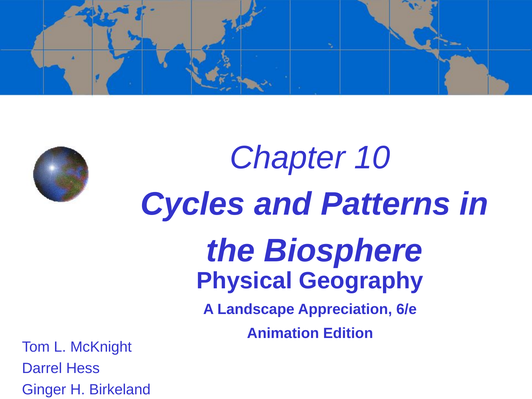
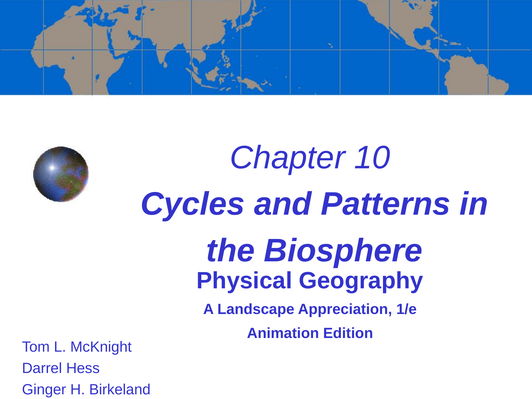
6/e: 6/e -> 1/e (407, 309)
